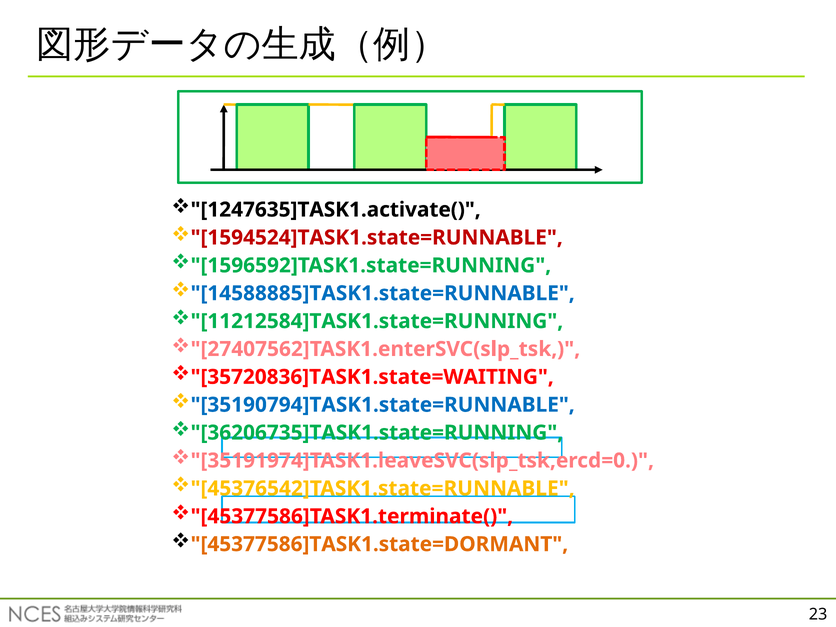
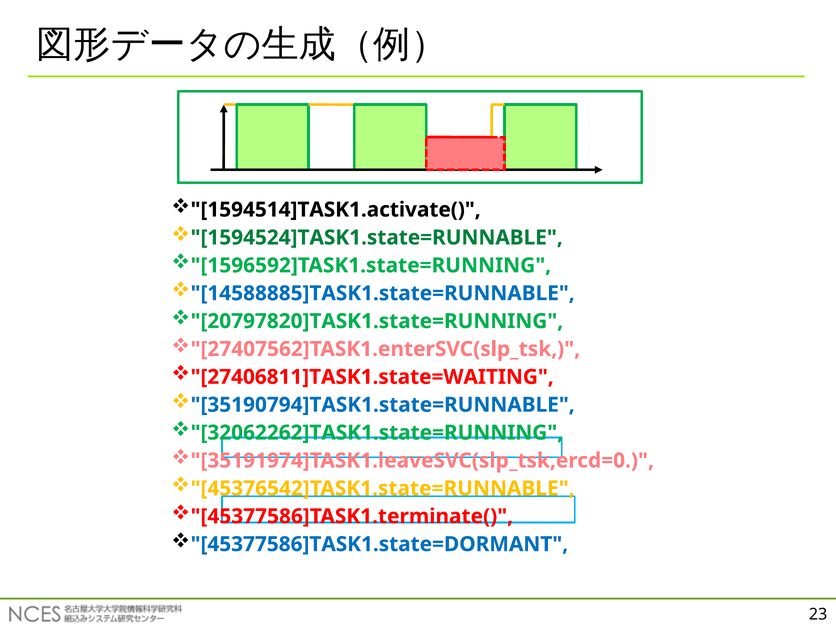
1247635]TASK1.activate(: 1247635]TASK1.activate( -> 1594514]TASK1.activate( (336, 210)
1594524]TASK1.state=RUNNABLE colour: red -> green (377, 238)
11212584]TASK1.state=RUNNING: 11212584]TASK1.state=RUNNING -> 20797820]TASK1.state=RUNNING (377, 321)
35720836]TASK1.state=WAITING: 35720836]TASK1.state=WAITING -> 27406811]TASK1.state=WAITING (372, 377)
36206735]TASK1.state=RUNNING: 36206735]TASK1.state=RUNNING -> 32062262]TASK1.state=RUNNING (377, 433)
45377586]TASK1.state=DORMANT colour: orange -> blue (379, 544)
